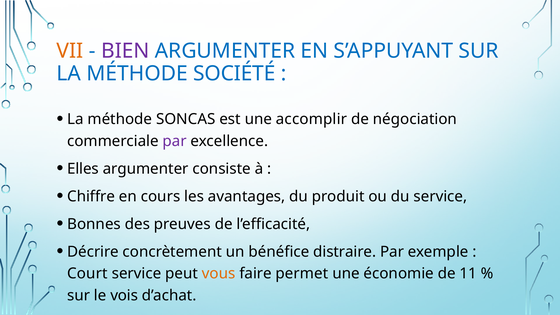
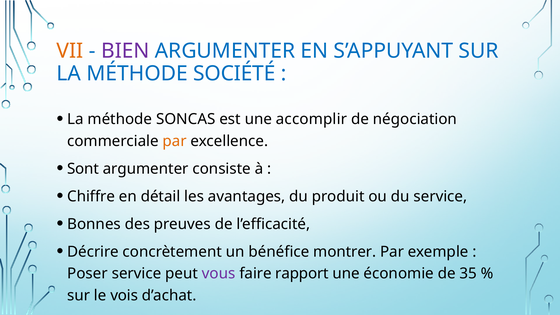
par colour: purple -> orange (175, 141)
Elles: Elles -> Sont (83, 169)
cours: cours -> détail (161, 196)
distraire: distraire -> montrer (345, 252)
Court: Court -> Poser (87, 274)
vous colour: orange -> purple (219, 274)
permet: permet -> rapport (302, 274)
11: 11 -> 35 (468, 274)
